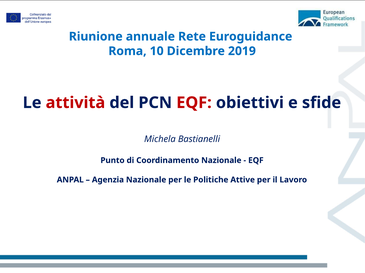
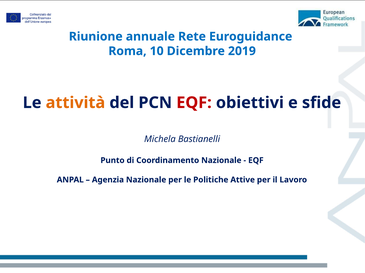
attività colour: red -> orange (75, 103)
